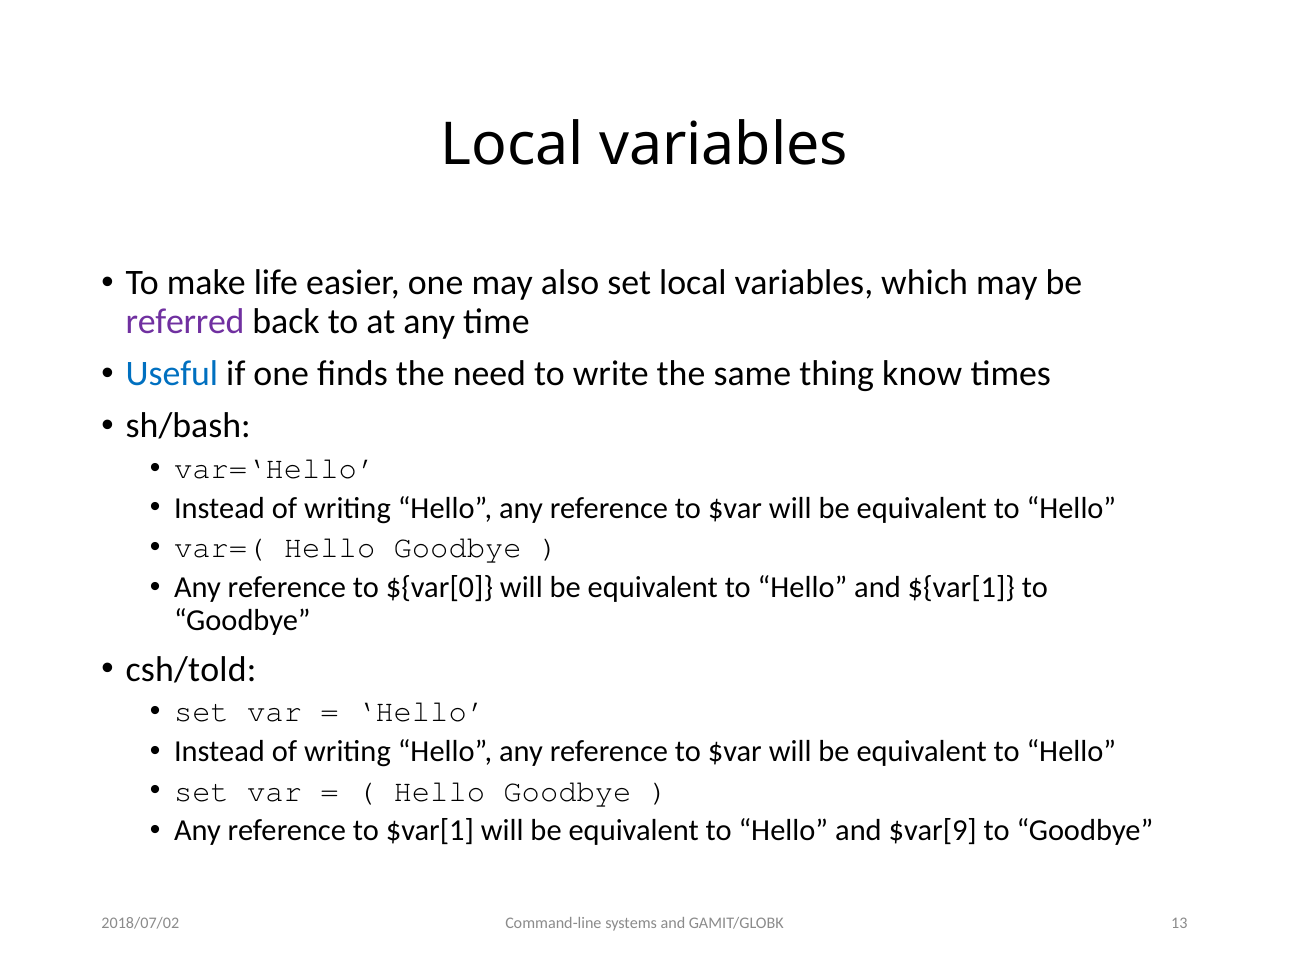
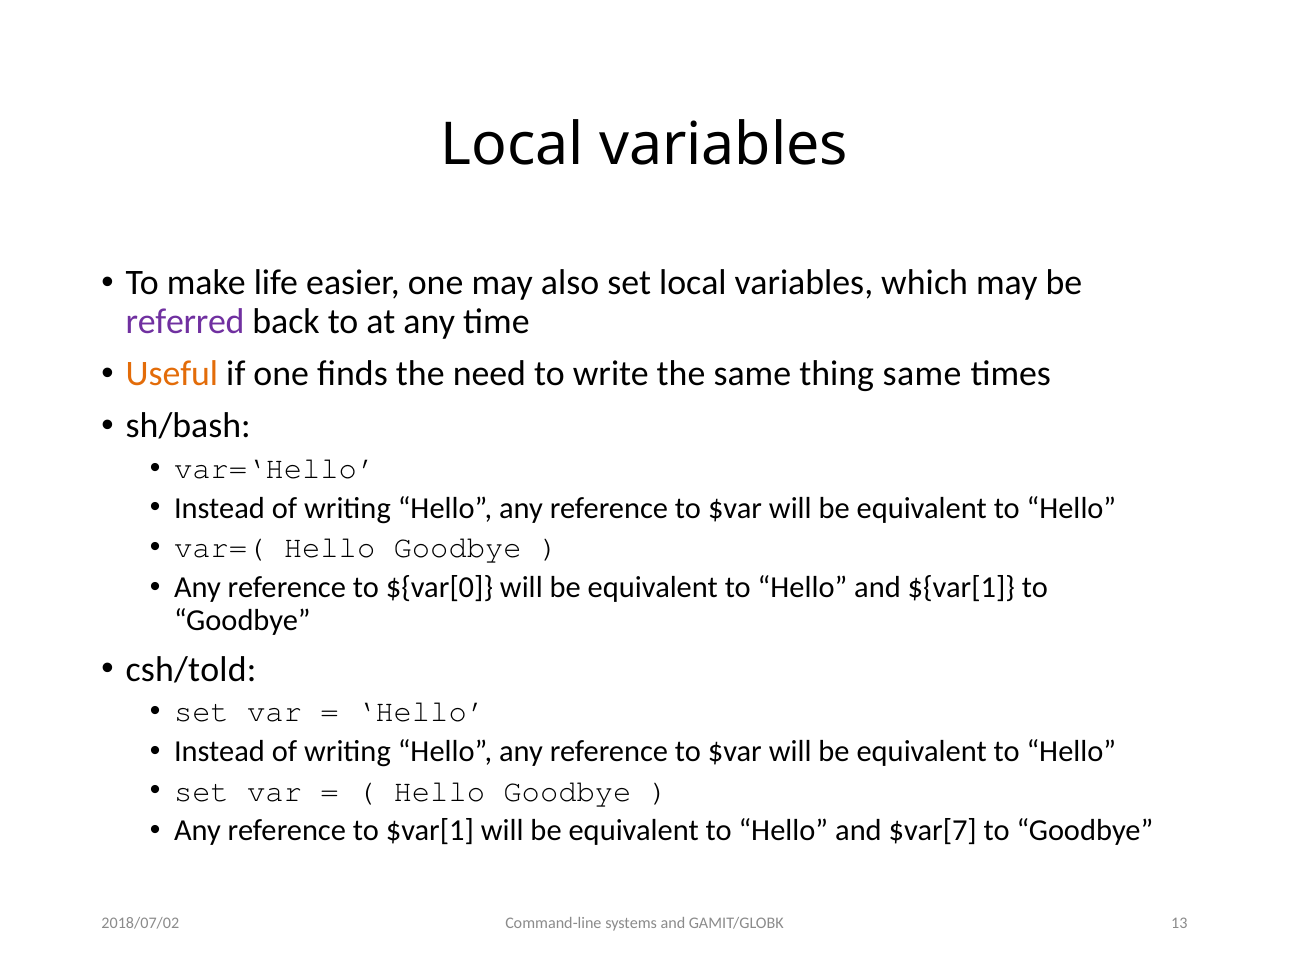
Useful colour: blue -> orange (172, 374)
thing know: know -> same (922, 374)
$var[9: $var[9 -> $var[7 (933, 830)
